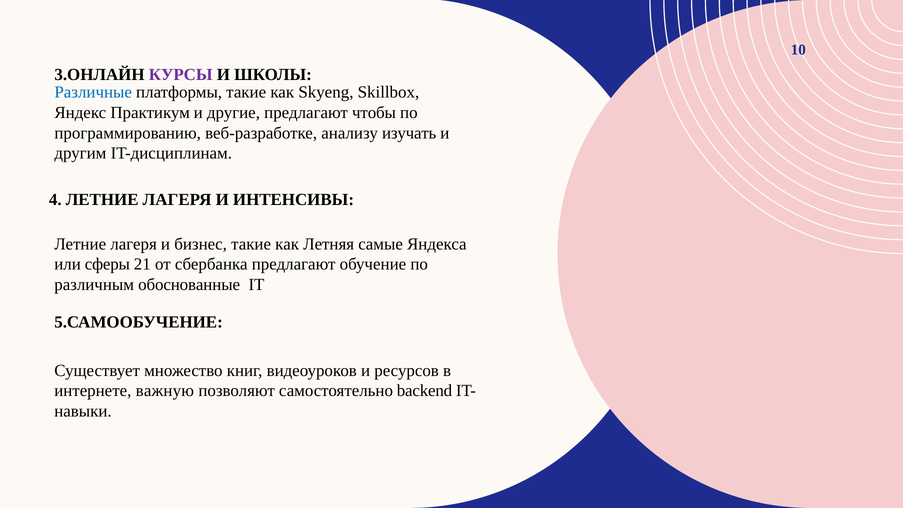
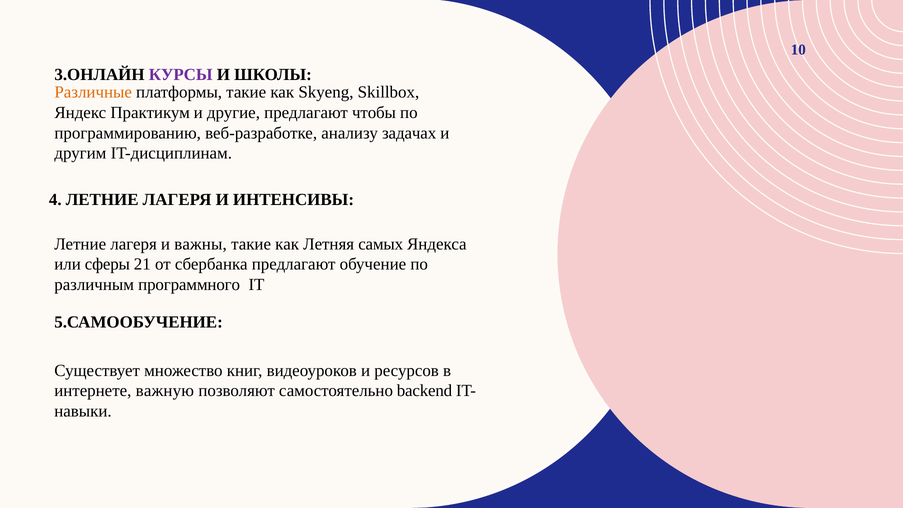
Различные colour: blue -> orange (93, 92)
изучать: изучать -> задачах (409, 133)
бизнес: бизнес -> важны (201, 244)
самые: самые -> самых (381, 244)
обоснованные: обоснованные -> программного (189, 285)
